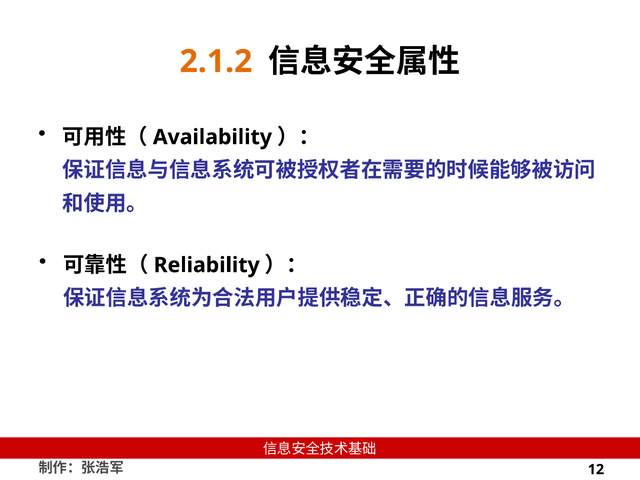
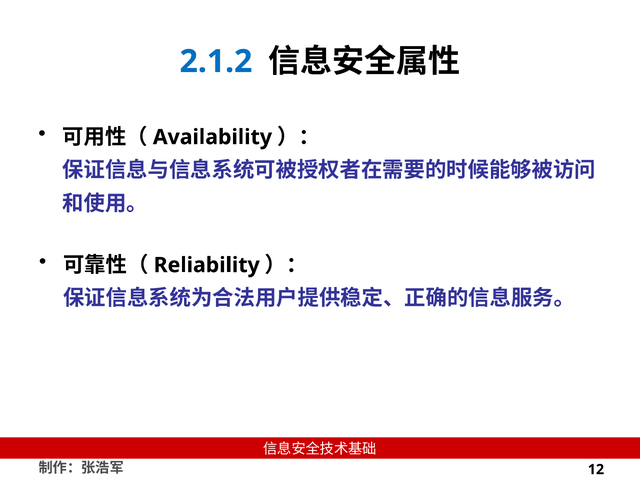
2.1.2 colour: orange -> blue (216, 61)
